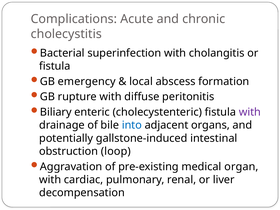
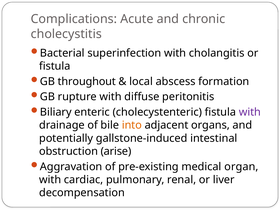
emergency: emergency -> throughout (87, 81)
into colour: blue -> orange (132, 125)
loop: loop -> arise (116, 151)
